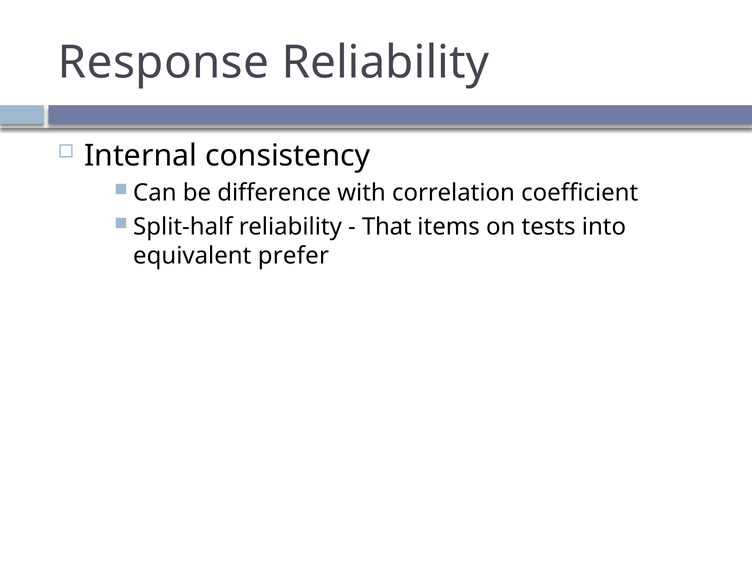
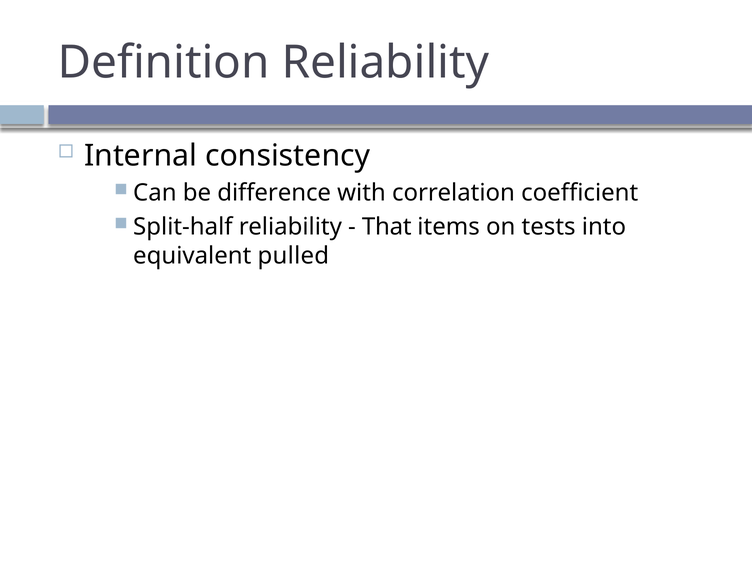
Response: Response -> Definition (164, 63)
prefer: prefer -> pulled (293, 256)
